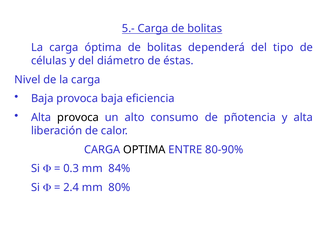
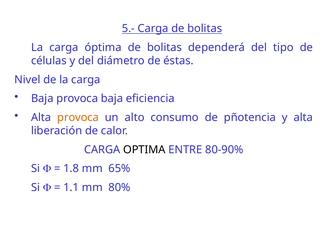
provoca colour: black -> orange (78, 117)
0.3: 0.3 -> 1.8 (71, 168)
84%: 84% -> 65% (119, 168)
2.4: 2.4 -> 1.1 (71, 187)
